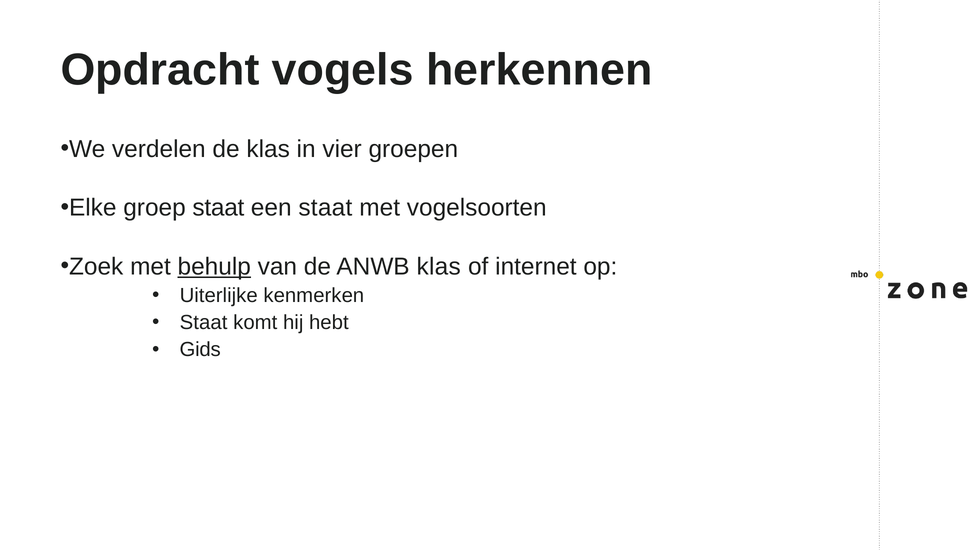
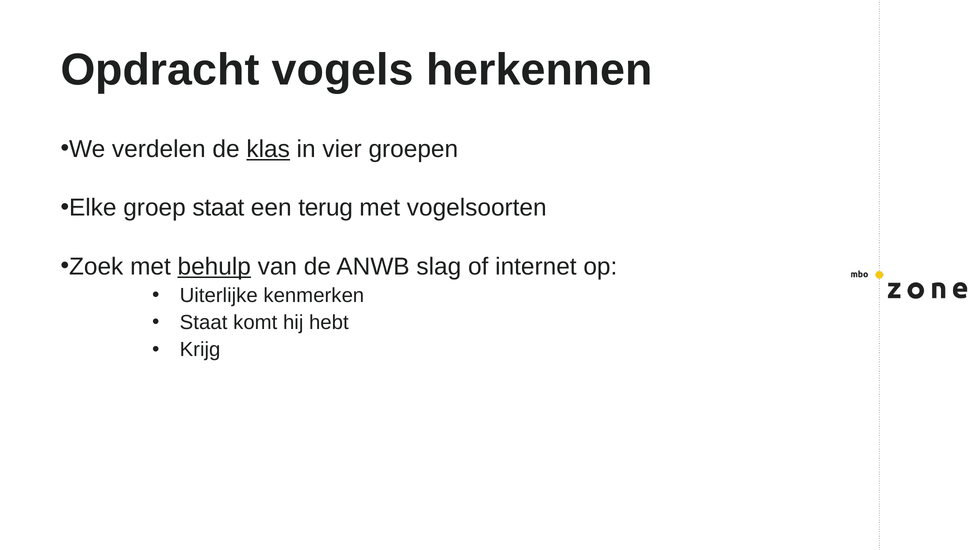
klas underline: none -> present (268, 149)
een staat: staat -> terug (326, 208)
ANWB klas: klas -> slag (439, 266)
Gids: Gids -> Krijg (200, 349)
